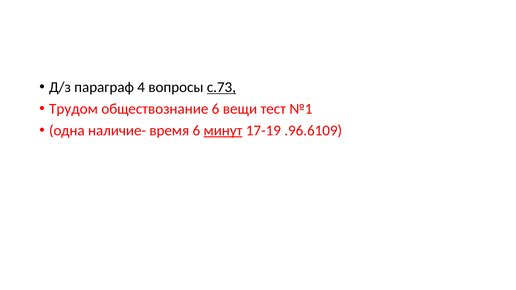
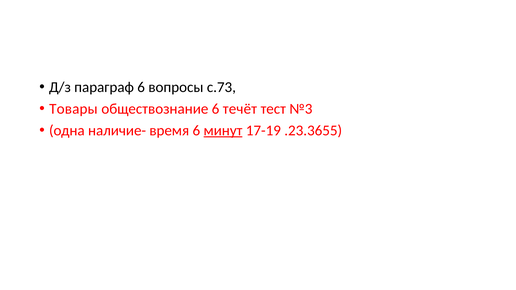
параграф 4: 4 -> 6 (141, 87)
с.73 underline: present -> none (221, 87)
Трудом: Трудом -> Товары (73, 109)
вещи: вещи -> течёт (240, 109)
№1: №1 -> №3 (301, 109)
.96.6109: .96.6109 -> .23.3655 (313, 131)
